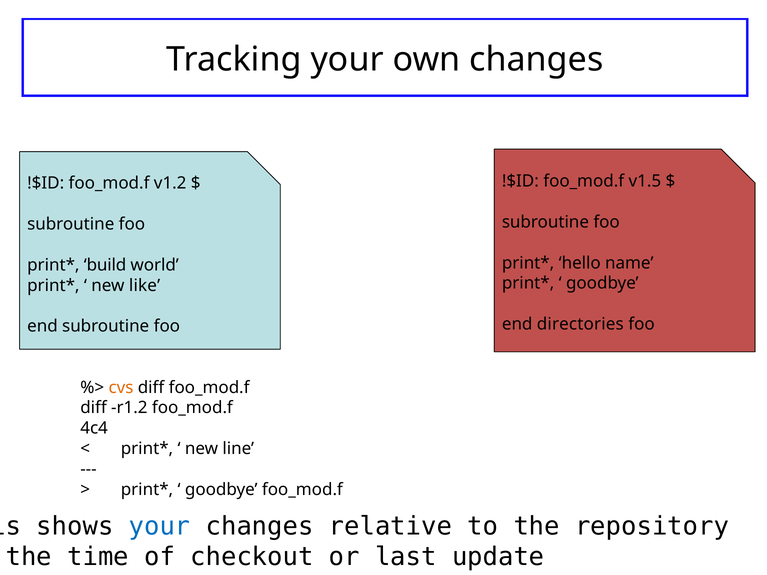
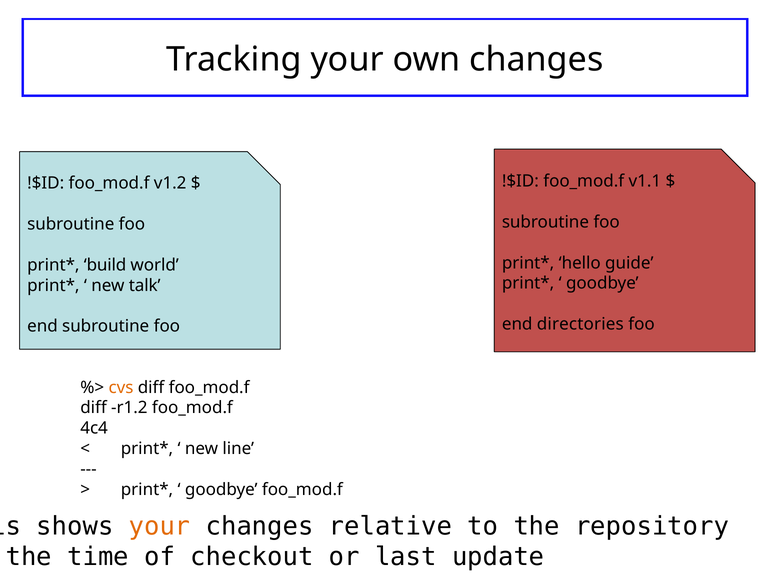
v1.5: v1.5 -> v1.1 (645, 181)
name: name -> guide (629, 263)
like: like -> talk (145, 286)
your colour: blue -> orange (160, 526)
